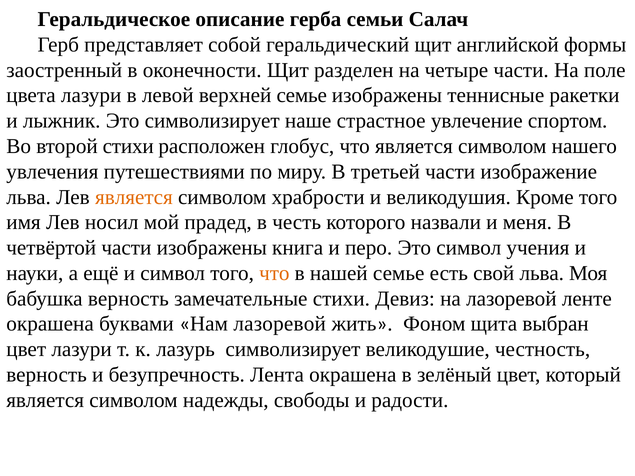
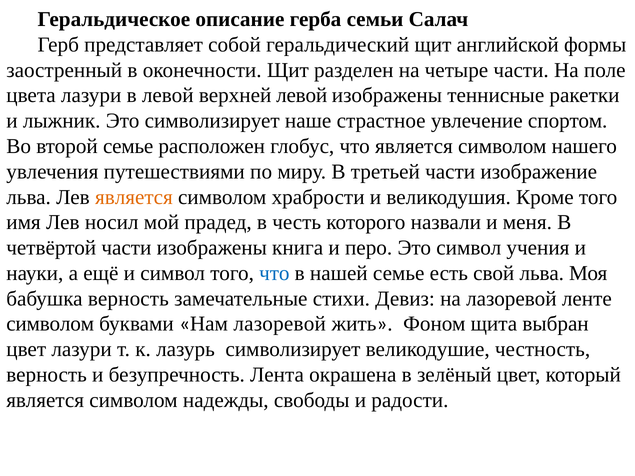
верхней семье: семье -> левой (302, 96)
второй стихи: стихи -> семье (128, 146)
что colour: orange -> blue (274, 273)
окрашена: окрашена -> символом (50, 324)
